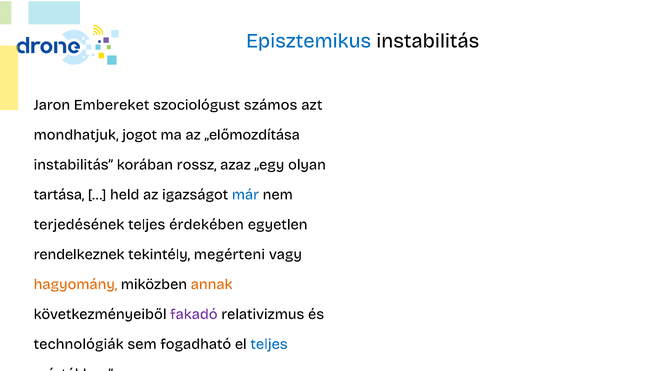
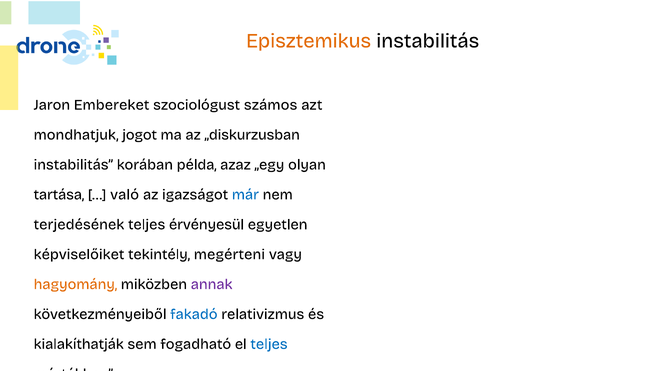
Episztemikus colour: blue -> orange (309, 41)
„előmozdítása: „előmozdítása -> „diskurzusban (252, 135)
rossz: rossz -> példa (197, 164)
held: held -> való (125, 194)
érdekében: érdekében -> érvényesül (207, 224)
rendelkeznek: rendelkeznek -> képviselőiket (79, 254)
annak colour: orange -> purple (212, 284)
fakadó colour: purple -> blue (194, 314)
technológiák: technológiák -> kialakíthatják (79, 344)
